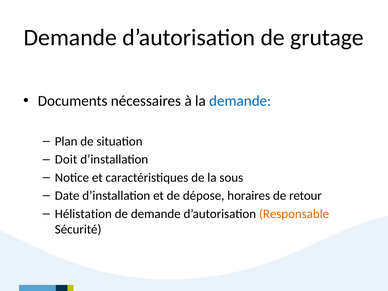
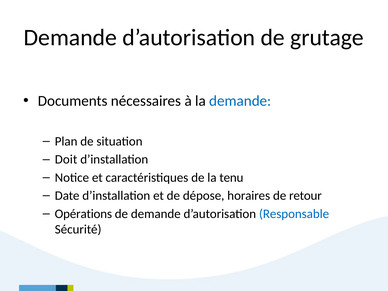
sous: sous -> tenu (231, 178)
Hélistation: Hélistation -> Opérations (83, 214)
Responsable colour: orange -> blue (294, 214)
